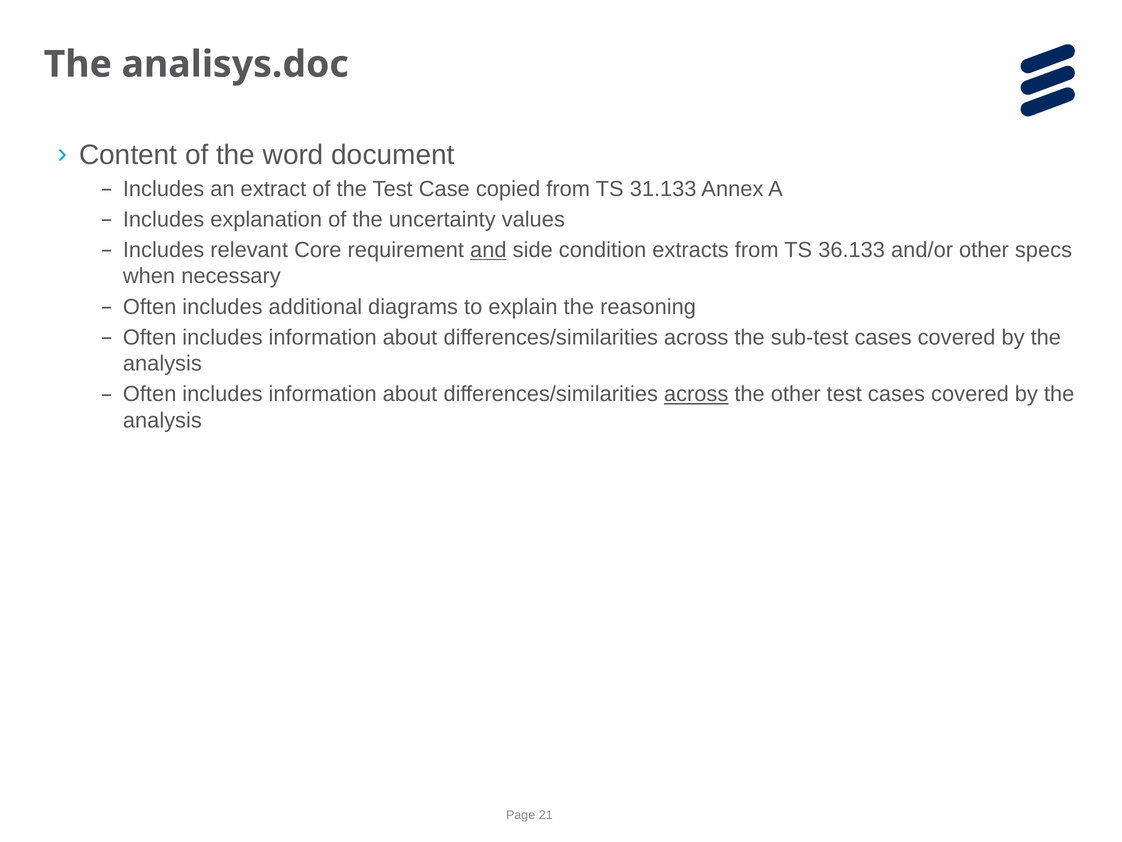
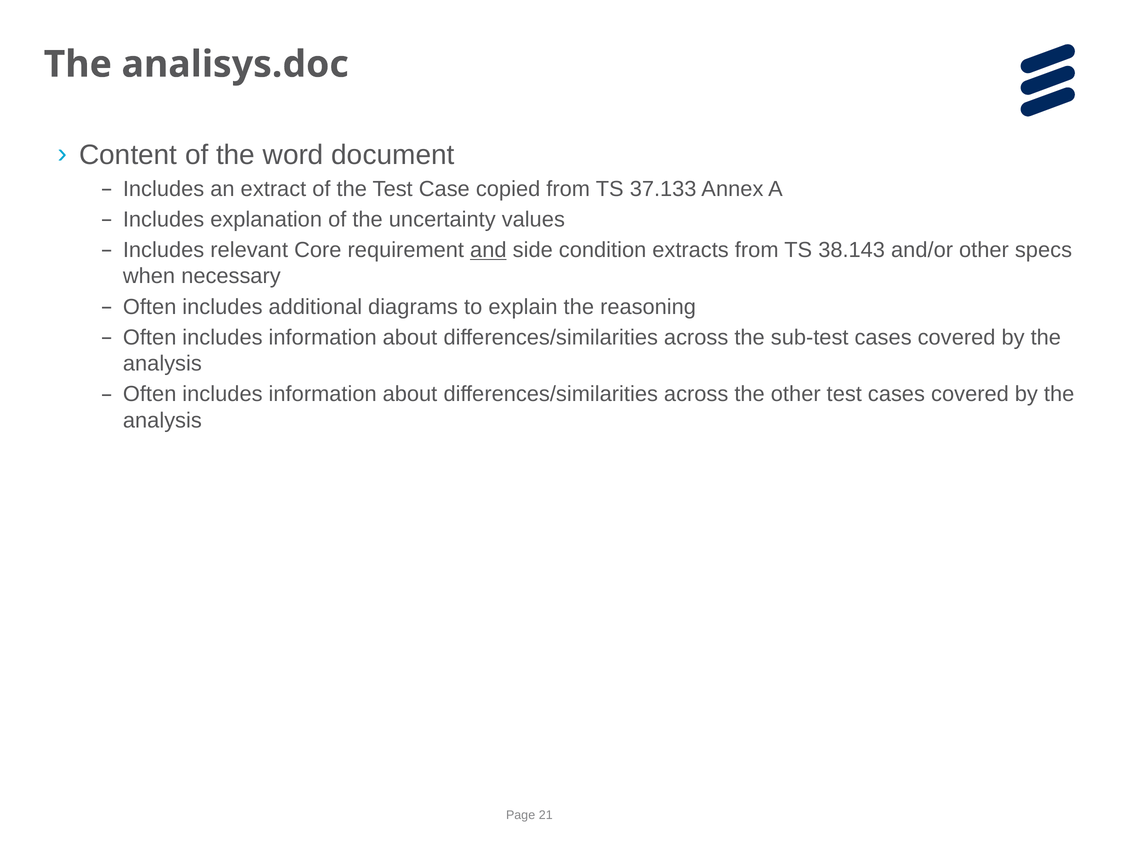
31.133: 31.133 -> 37.133 (663, 189)
36.133: 36.133 -> 38.143 (852, 250)
across underline: present -> none (696, 394)
